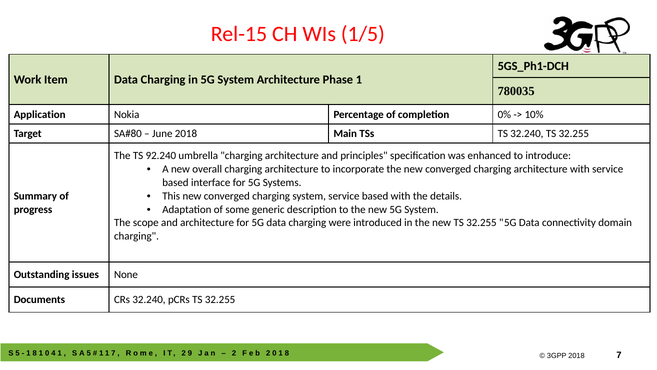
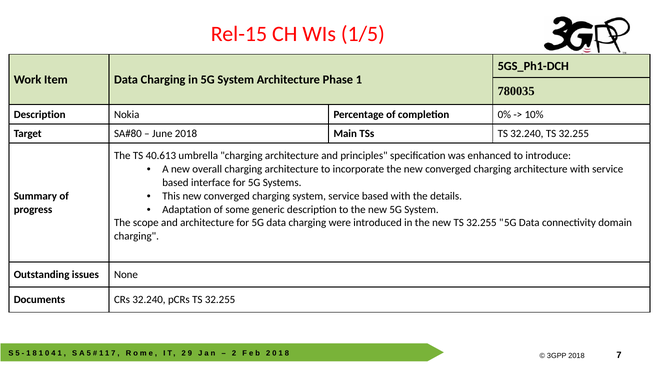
Application: Application -> Description (40, 114)
92.240: 92.240 -> 40.613 (161, 156)
